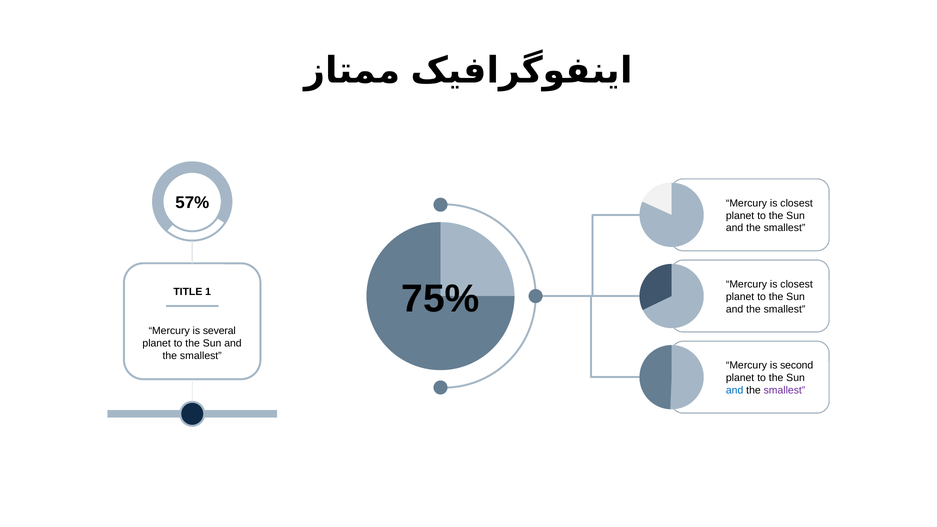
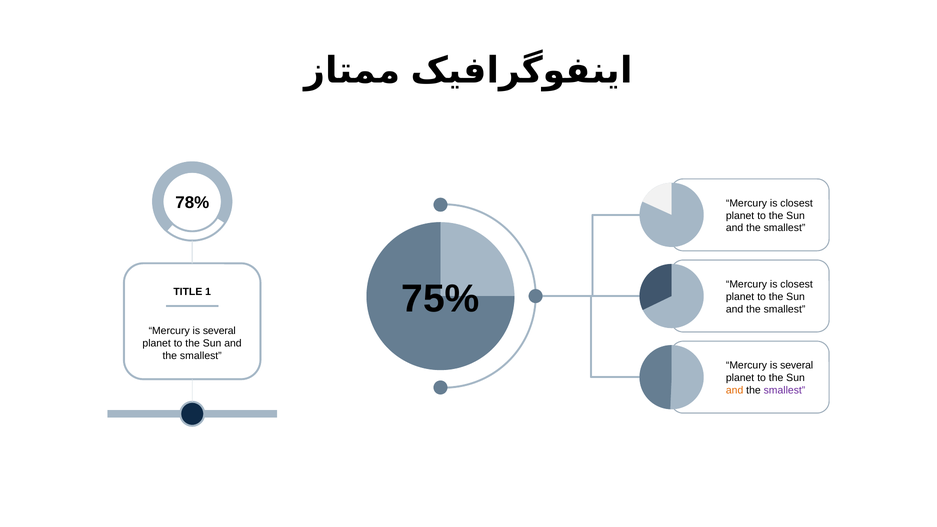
57%: 57% -> 78% (192, 203)
second: second -> several (797, 365)
and colour: blue -> orange (735, 390)
